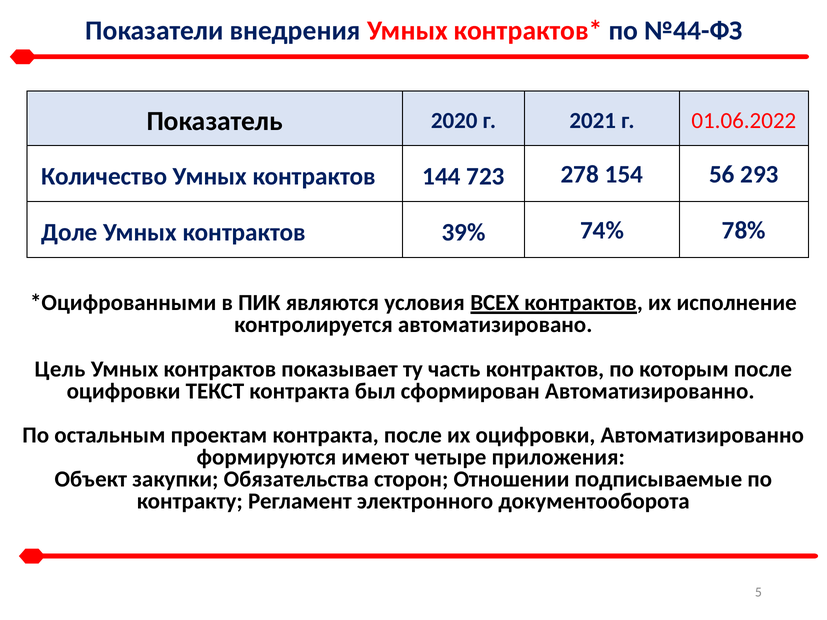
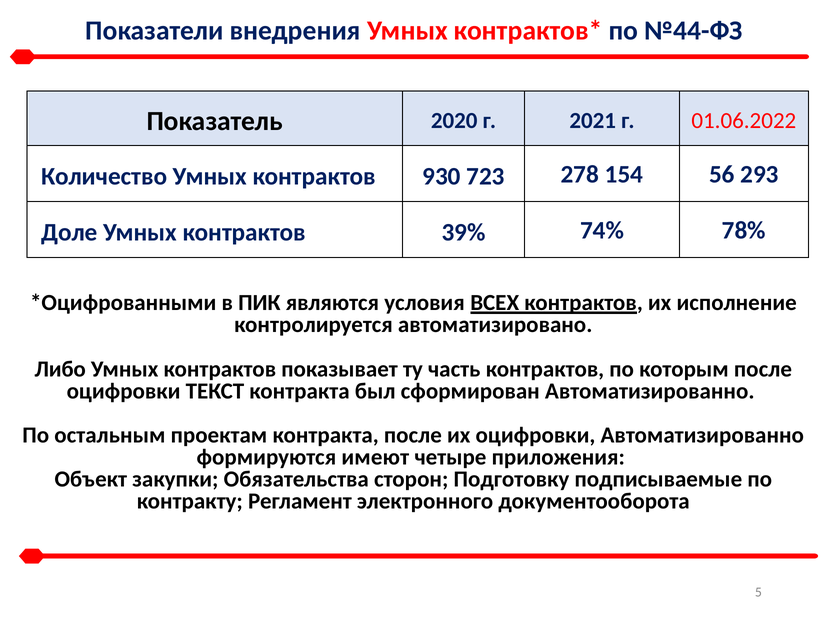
144: 144 -> 930 (441, 176)
Цель: Цель -> Либо (60, 369)
Отношении: Отношении -> Подготовку (511, 479)
